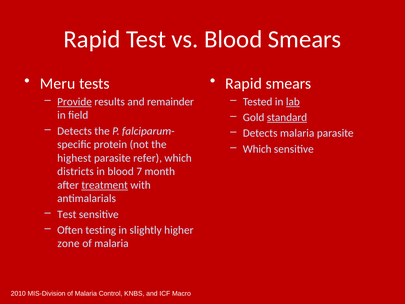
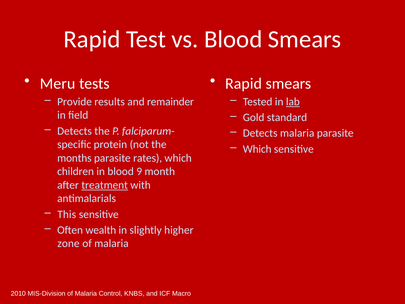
Provide underline: present -> none (75, 102)
standard underline: present -> none (287, 117)
highest: highest -> months (74, 158)
refer: refer -> rates (148, 158)
districts: districts -> children (76, 171)
7: 7 -> 9 (139, 171)
Test: Test -> This (67, 214)
testing: testing -> wealth (101, 230)
